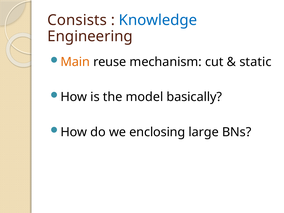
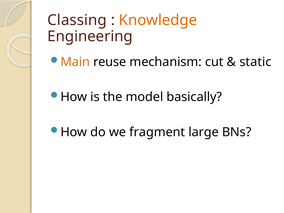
Consists: Consists -> Classing (77, 20)
Knowledge colour: blue -> orange (158, 20)
enclosing: enclosing -> fragment (157, 132)
